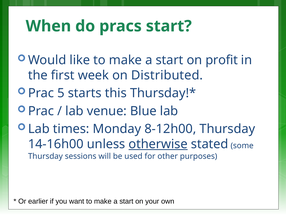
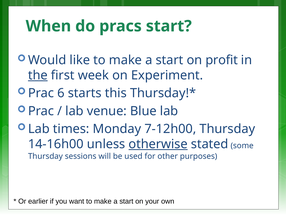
the underline: none -> present (38, 75)
Distributed: Distributed -> Experiment (167, 75)
5: 5 -> 6 (61, 93)
8-12h00: 8-12h00 -> 7-12h00 (170, 129)
